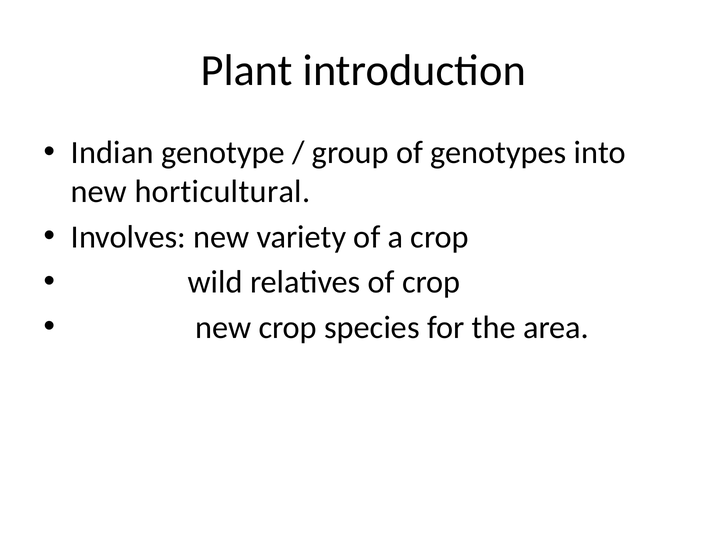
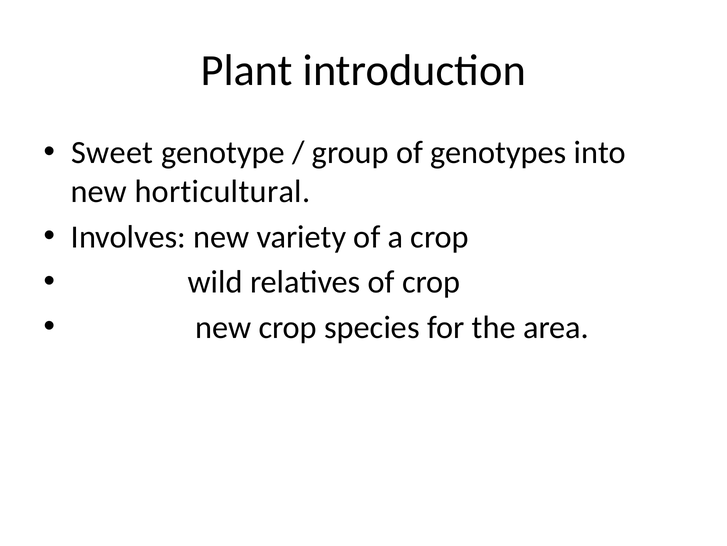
Indian: Indian -> Sweet (112, 153)
